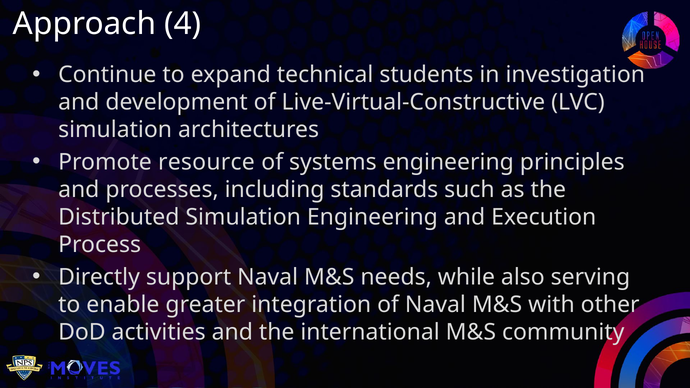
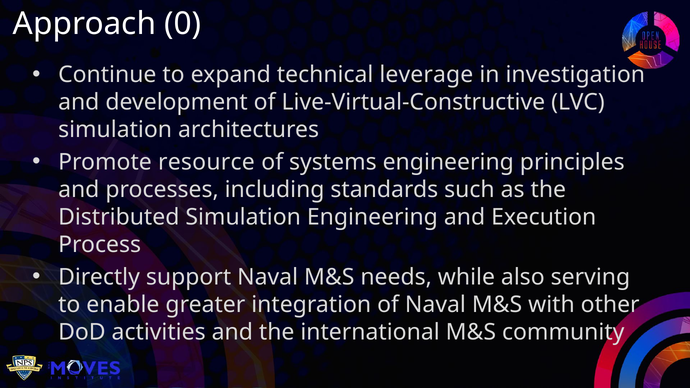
4: 4 -> 0 (183, 24)
students: students -> leverage (426, 75)
